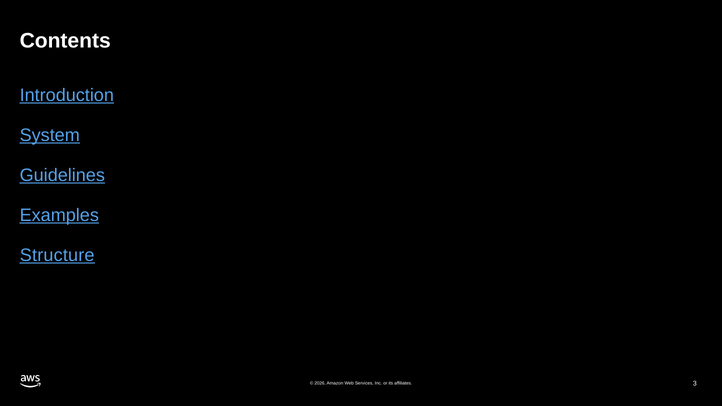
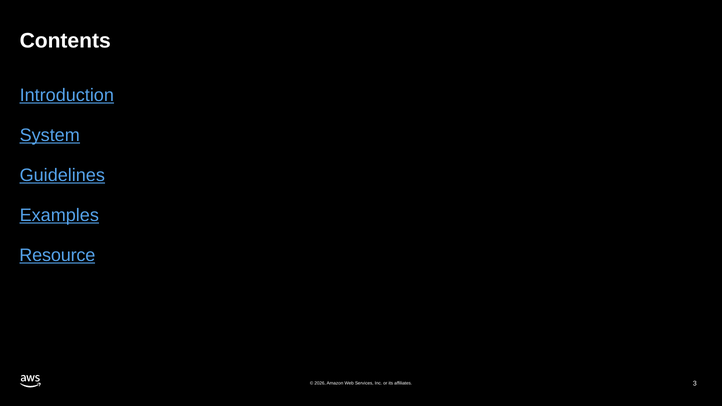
Structure: Structure -> Resource (57, 255)
